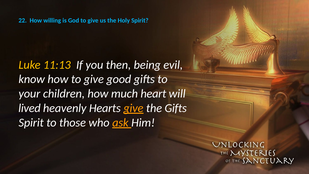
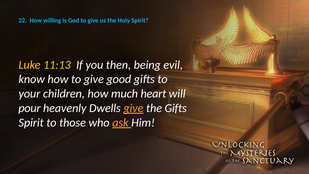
lived: lived -> pour (29, 108)
Hearts: Hearts -> Dwells (105, 108)
